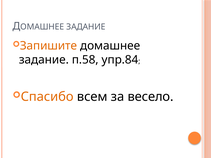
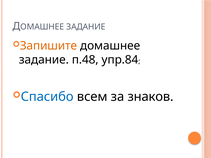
п.58: п.58 -> п.48 (85, 60)
Спасибо colour: orange -> blue (47, 97)
весело: весело -> знаков (151, 97)
